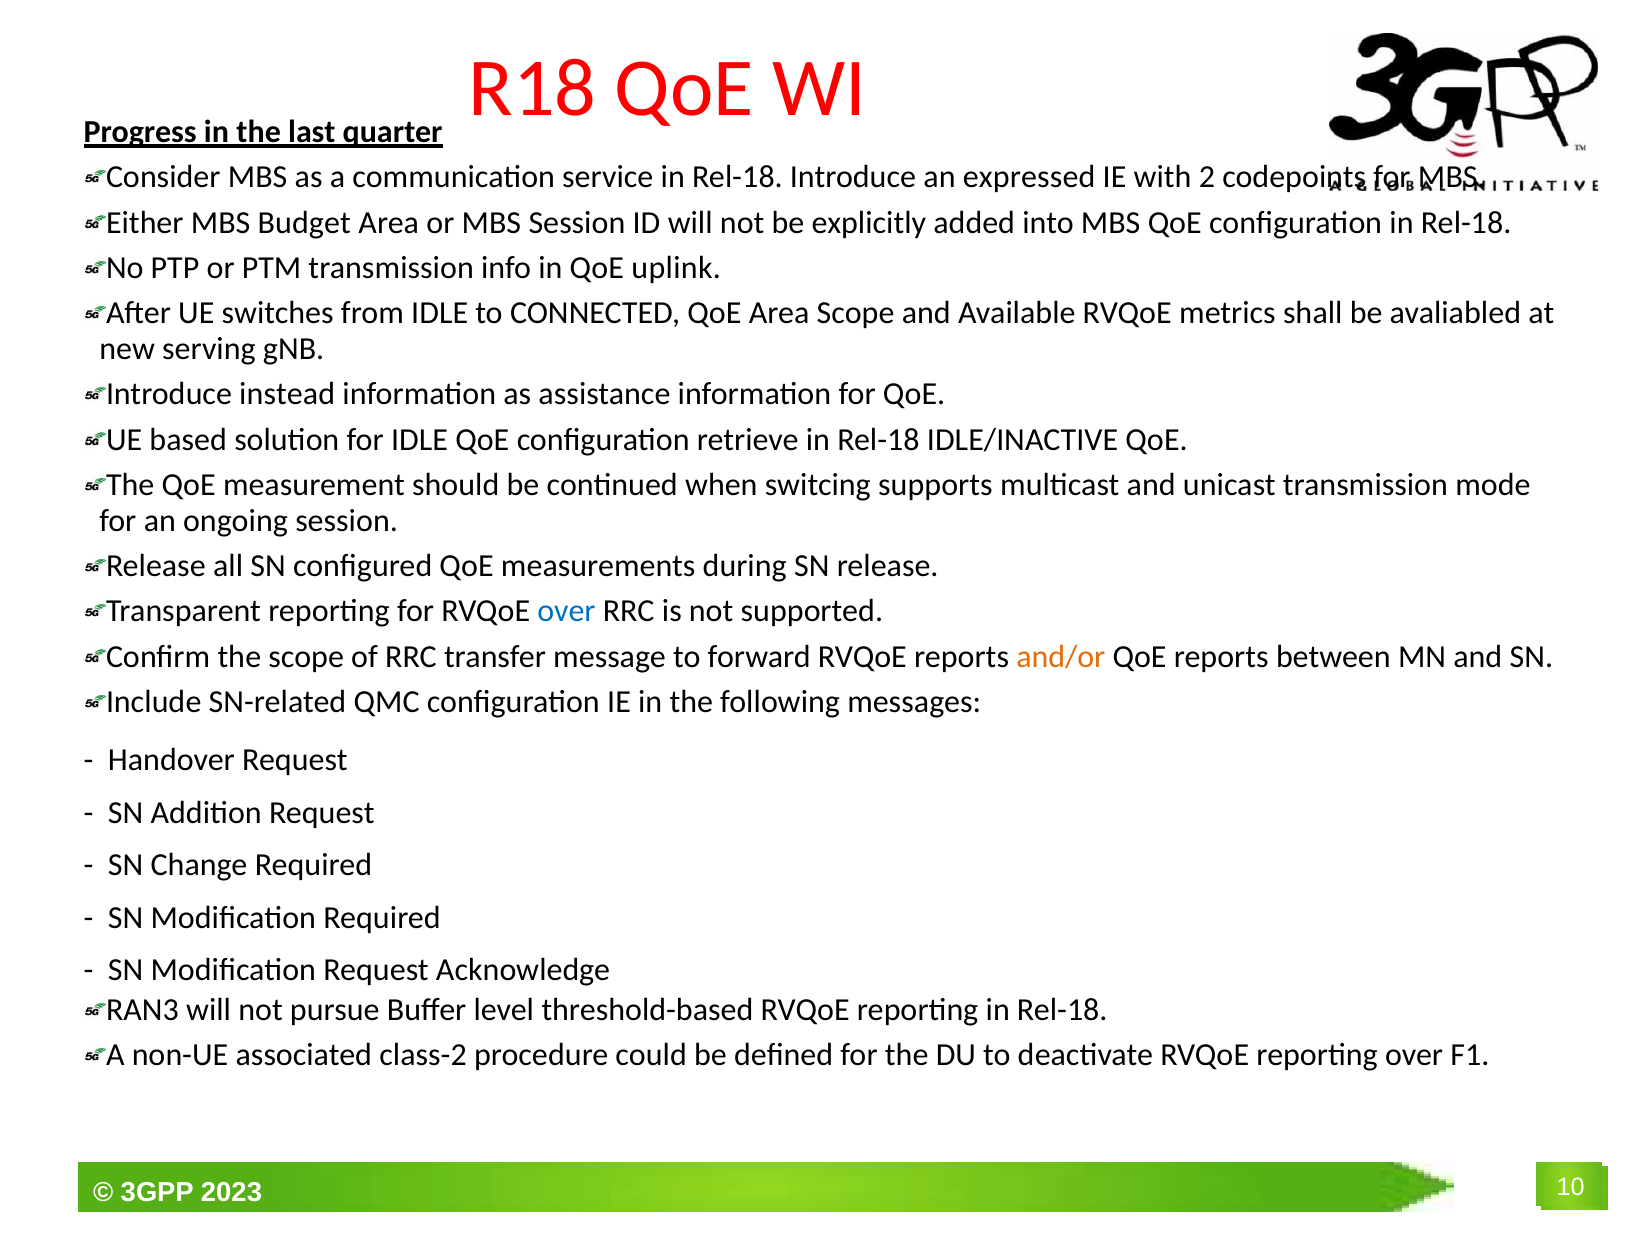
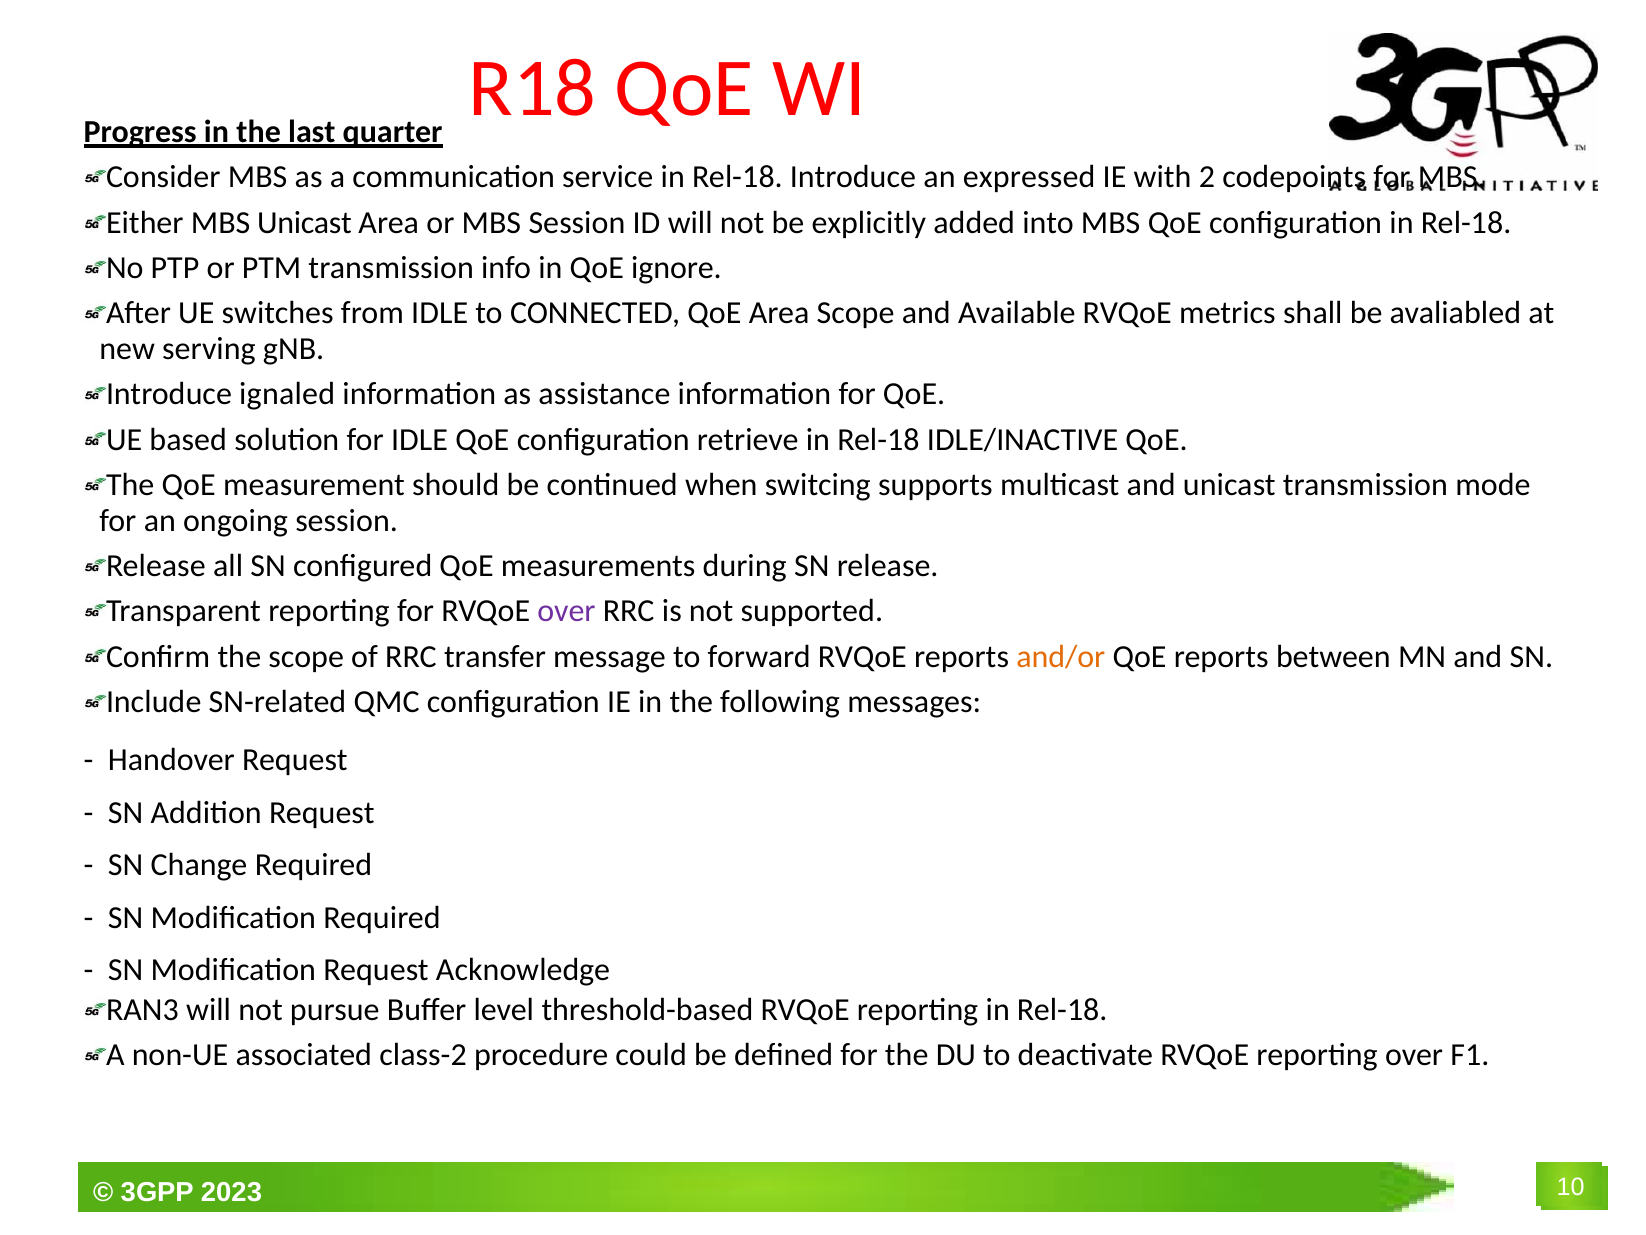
MBS Budget: Budget -> Unicast (304, 223)
uplink: uplink -> ignore (676, 268)
instead: instead -> ignaled (287, 394)
over colour: blue -> purple (566, 611)
